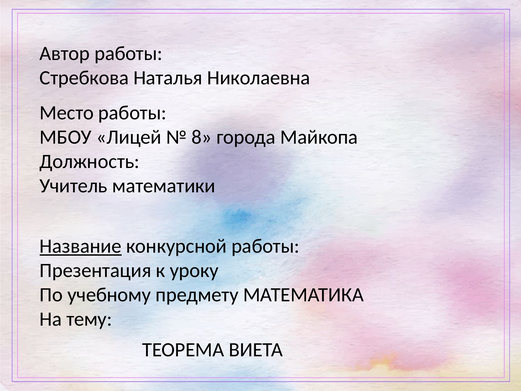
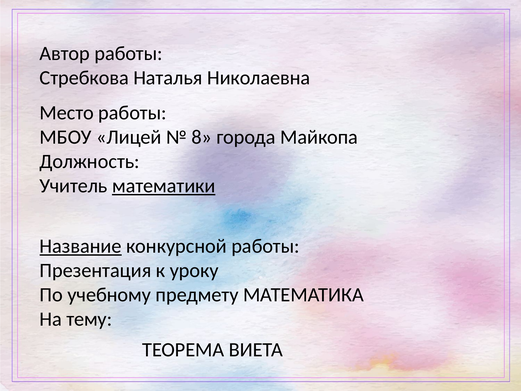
математики underline: none -> present (164, 186)
